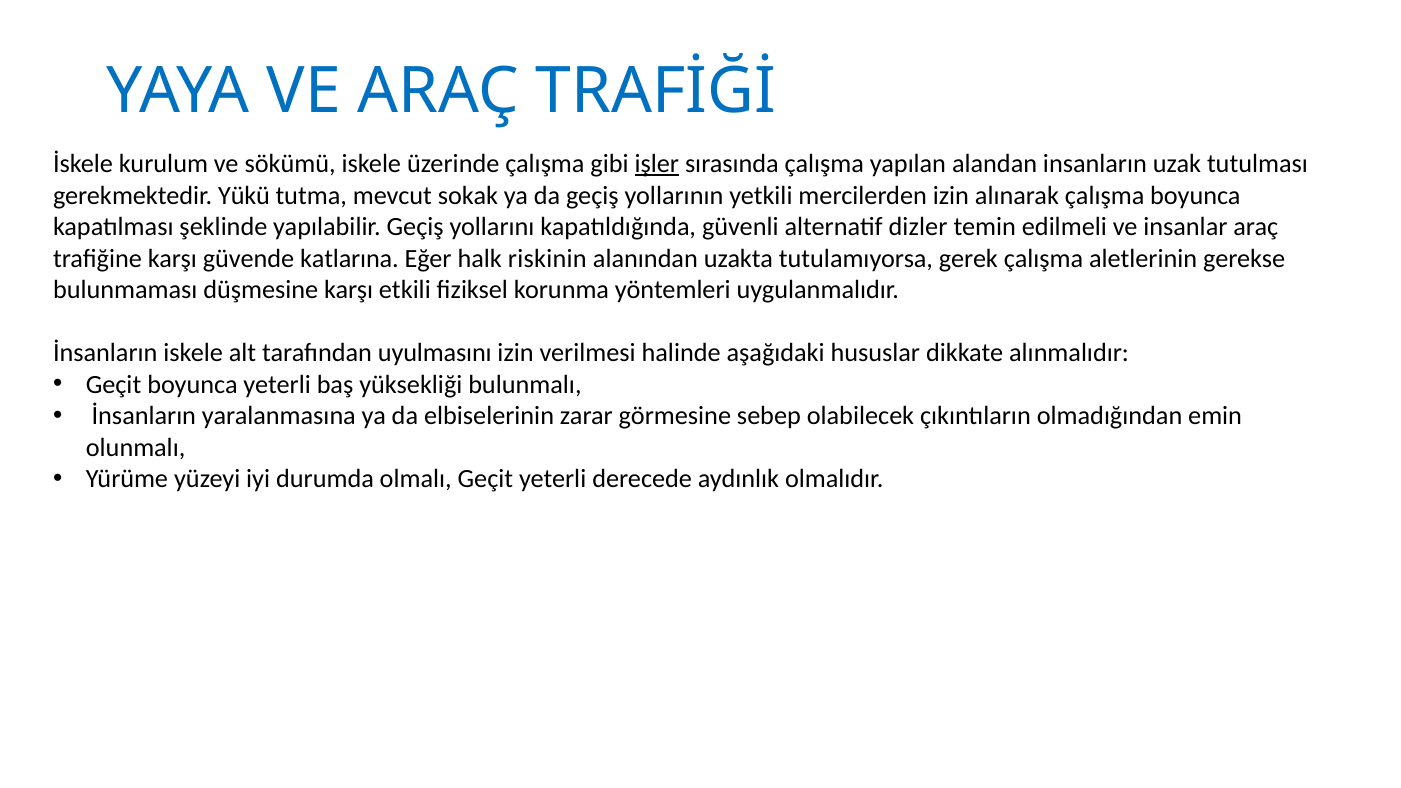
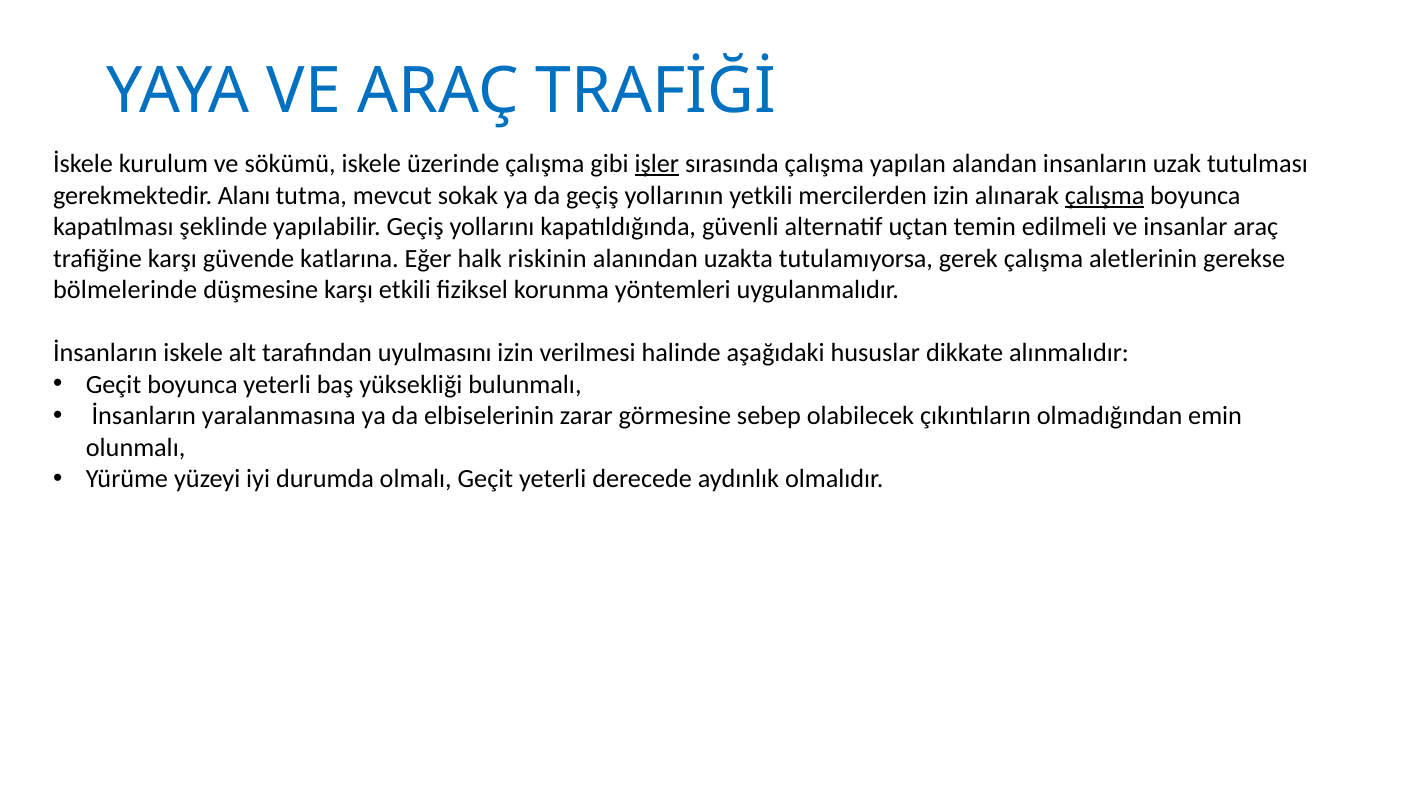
Yükü: Yükü -> Alanı (244, 195)
çalışma underline: none -> present (1105, 195)
dizler: dizler -> uçtan (918, 227)
bulunmaması: bulunmaması -> bölmelerinde (125, 290)
